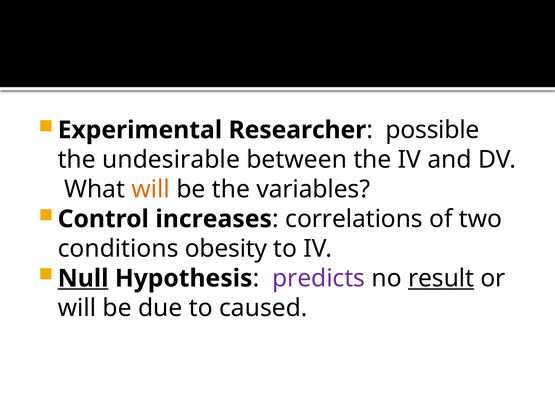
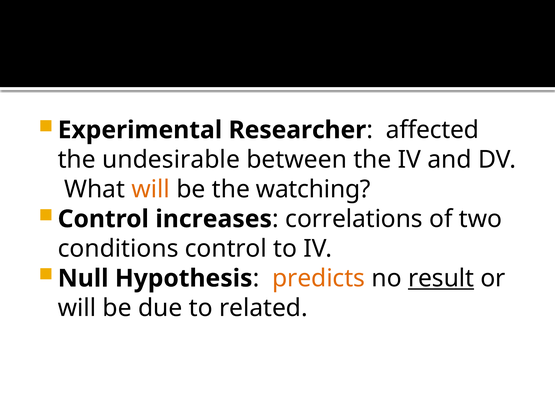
possible: possible -> affected (432, 130)
variables: variables -> watching (313, 189)
conditions obesity: obesity -> control (226, 248)
Null underline: present -> none (83, 278)
predicts colour: purple -> orange (319, 278)
caused: caused -> related (263, 307)
